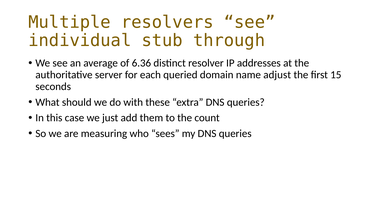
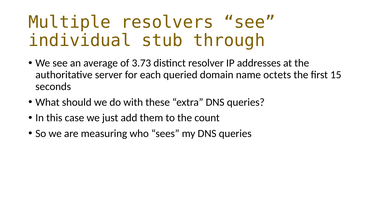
6.36: 6.36 -> 3.73 (141, 63)
adjust: adjust -> octets (277, 75)
